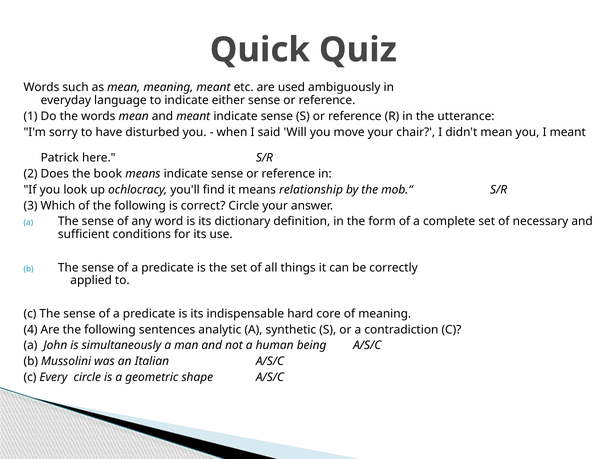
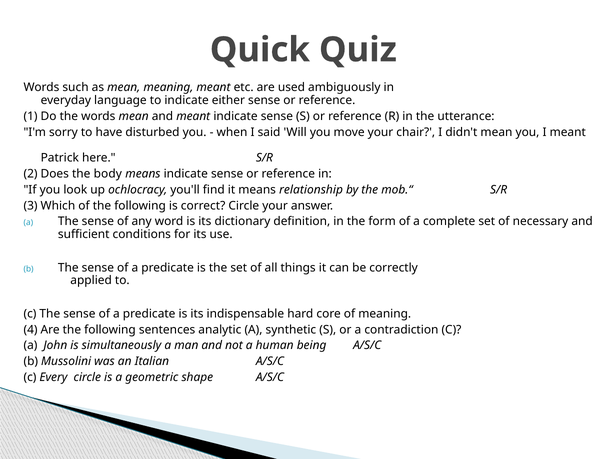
book: book -> body (108, 174)
